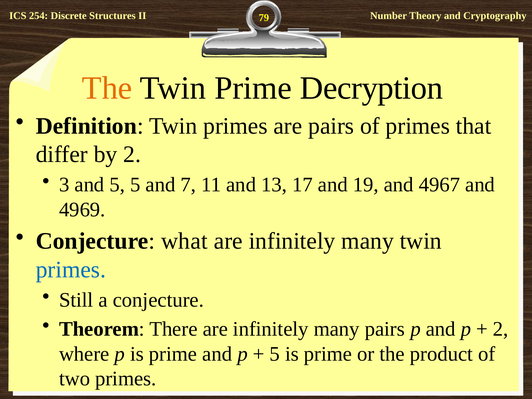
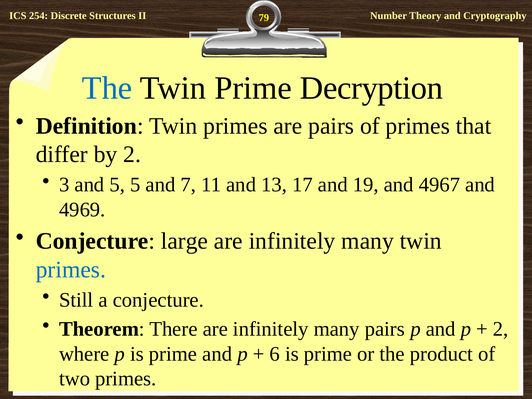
The colour: orange -> blue (107, 88)
what: what -> large (184, 241)
5: 5 -> 6 (275, 354)
